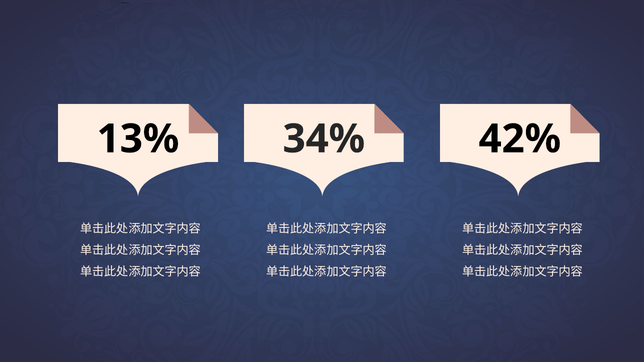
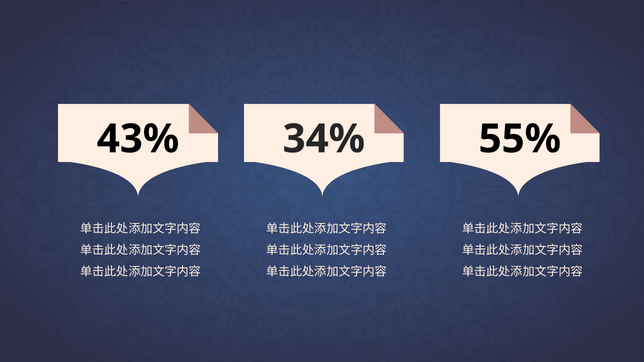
13%: 13% -> 43% (138, 139)
42%: 42% -> 55% (520, 139)
